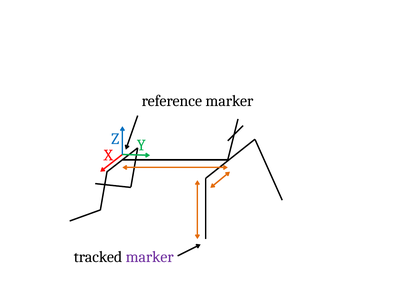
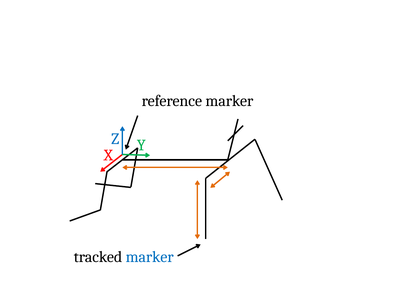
marker colour: purple -> blue (150, 257)
